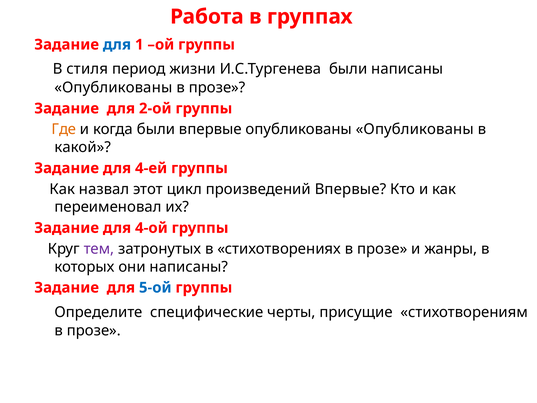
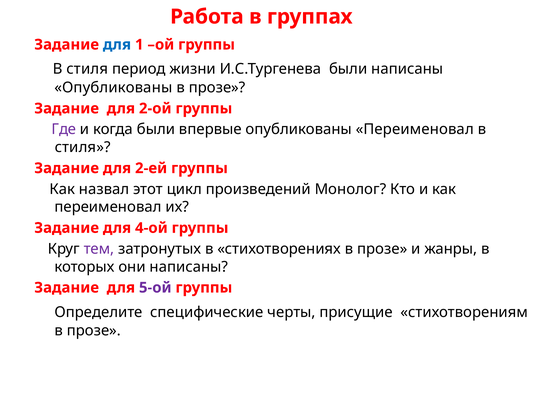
Где colour: orange -> purple (64, 129)
опубликованы Опубликованы: Опубликованы -> Переименовал (415, 129)
какой: какой -> стиля (83, 147)
4-ей: 4-ей -> 2-ей (151, 168)
произведений Впервые: Впервые -> Монолог (351, 189)
5-ой colour: blue -> purple (155, 287)
